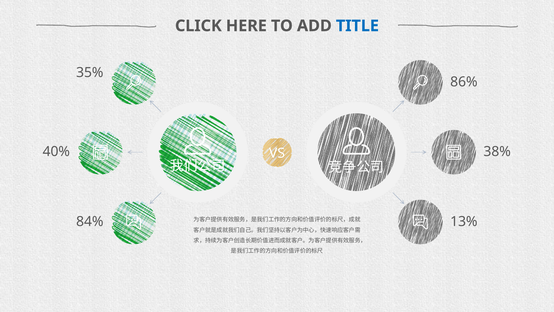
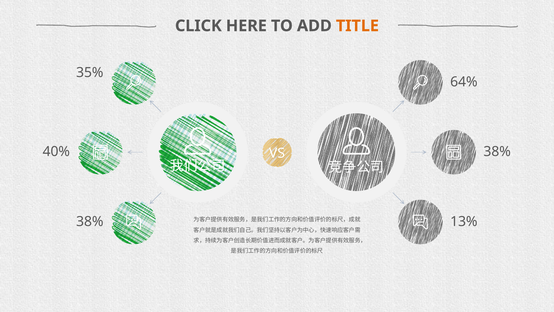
TITLE colour: blue -> orange (357, 26)
86%: 86% -> 64% (464, 82)
84%: 84% -> 38% (90, 221)
